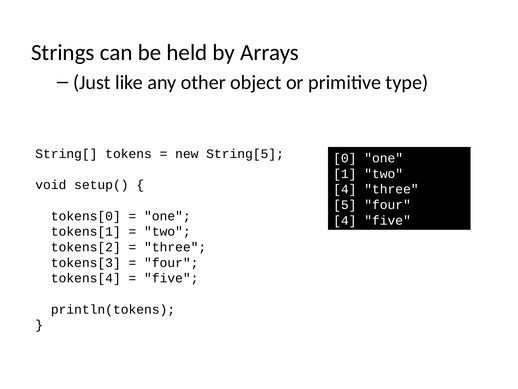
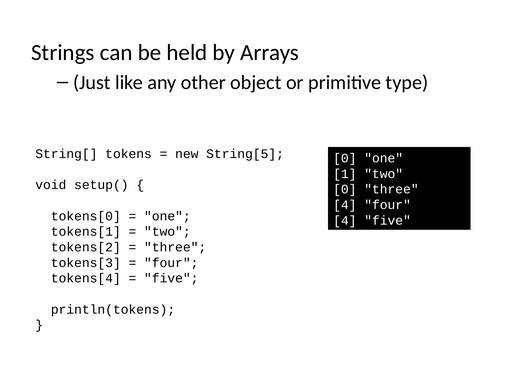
4: 4 -> 0 (345, 189)
5: 5 -> 4 (345, 205)
